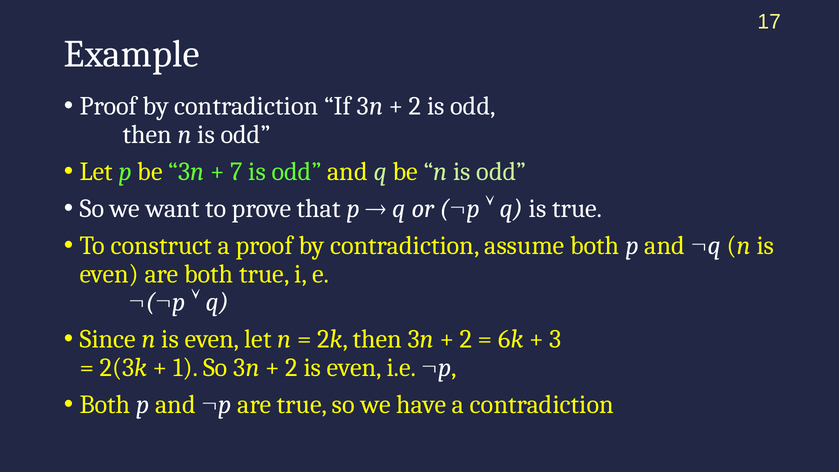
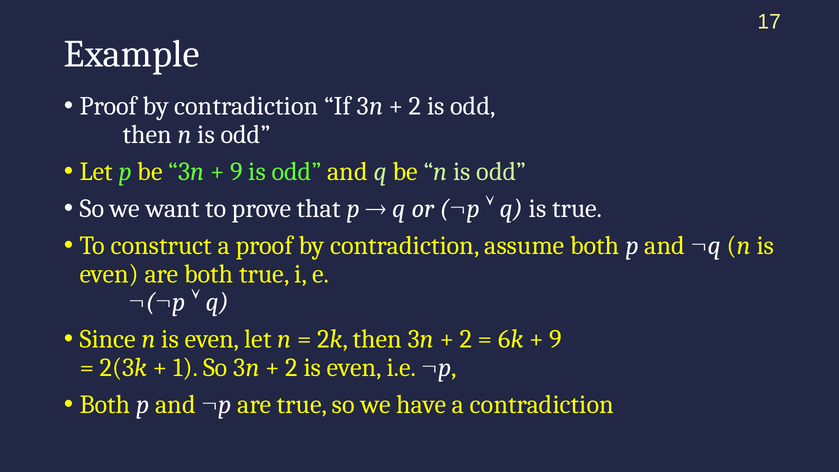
7: 7 -> 9 (237, 171)
3: 3 -> 9 (556, 339)
